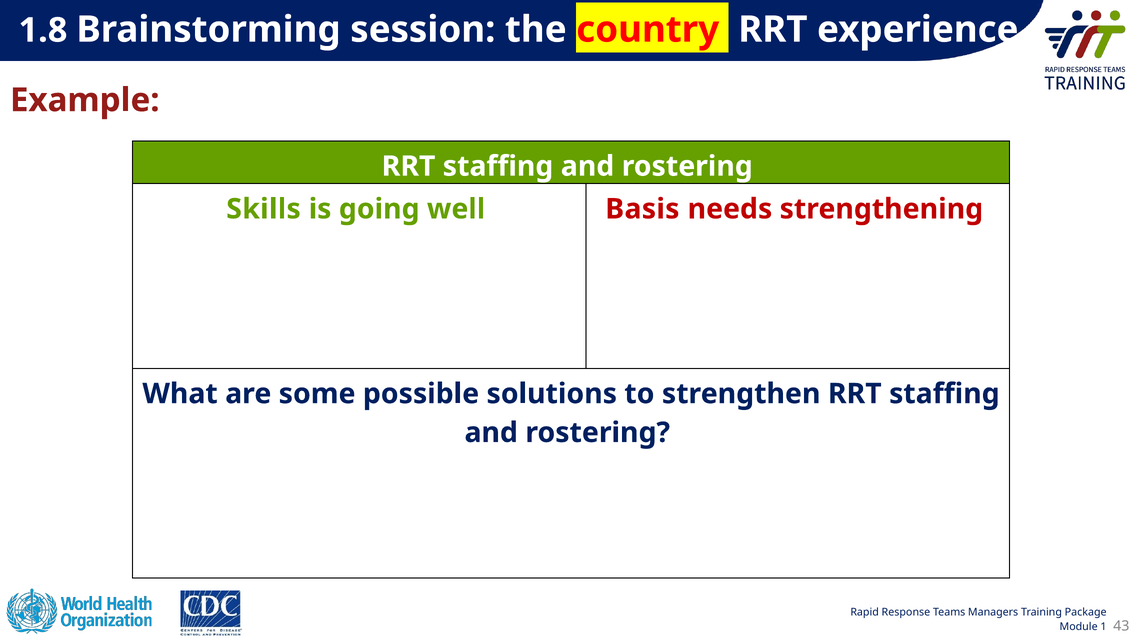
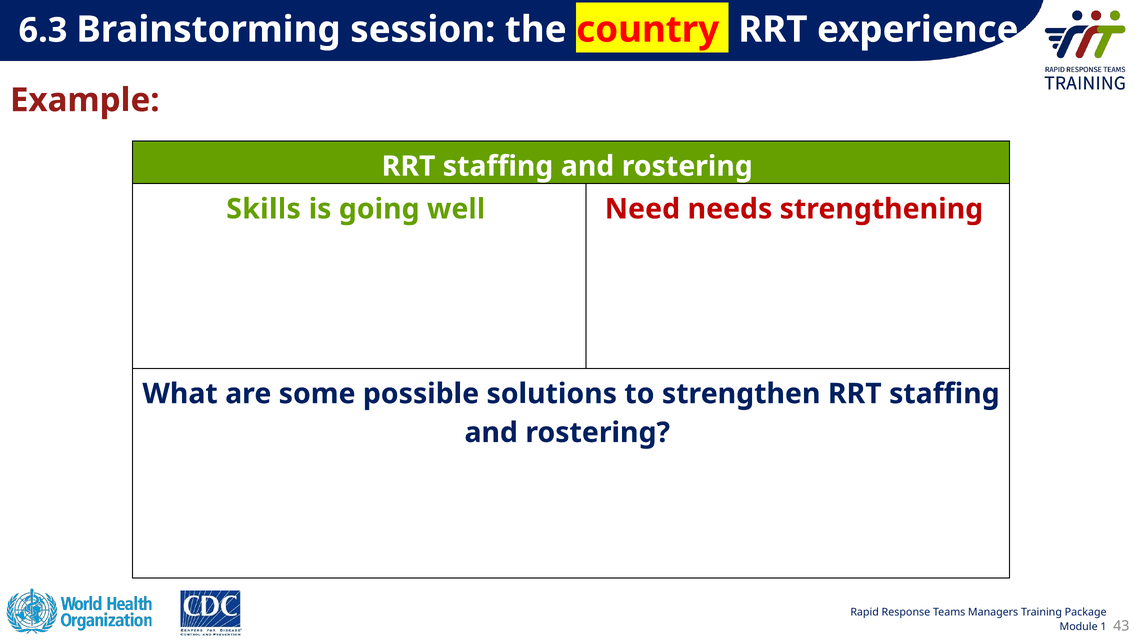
1.8: 1.8 -> 6.3 (43, 30)
Basis: Basis -> Need (642, 209)
